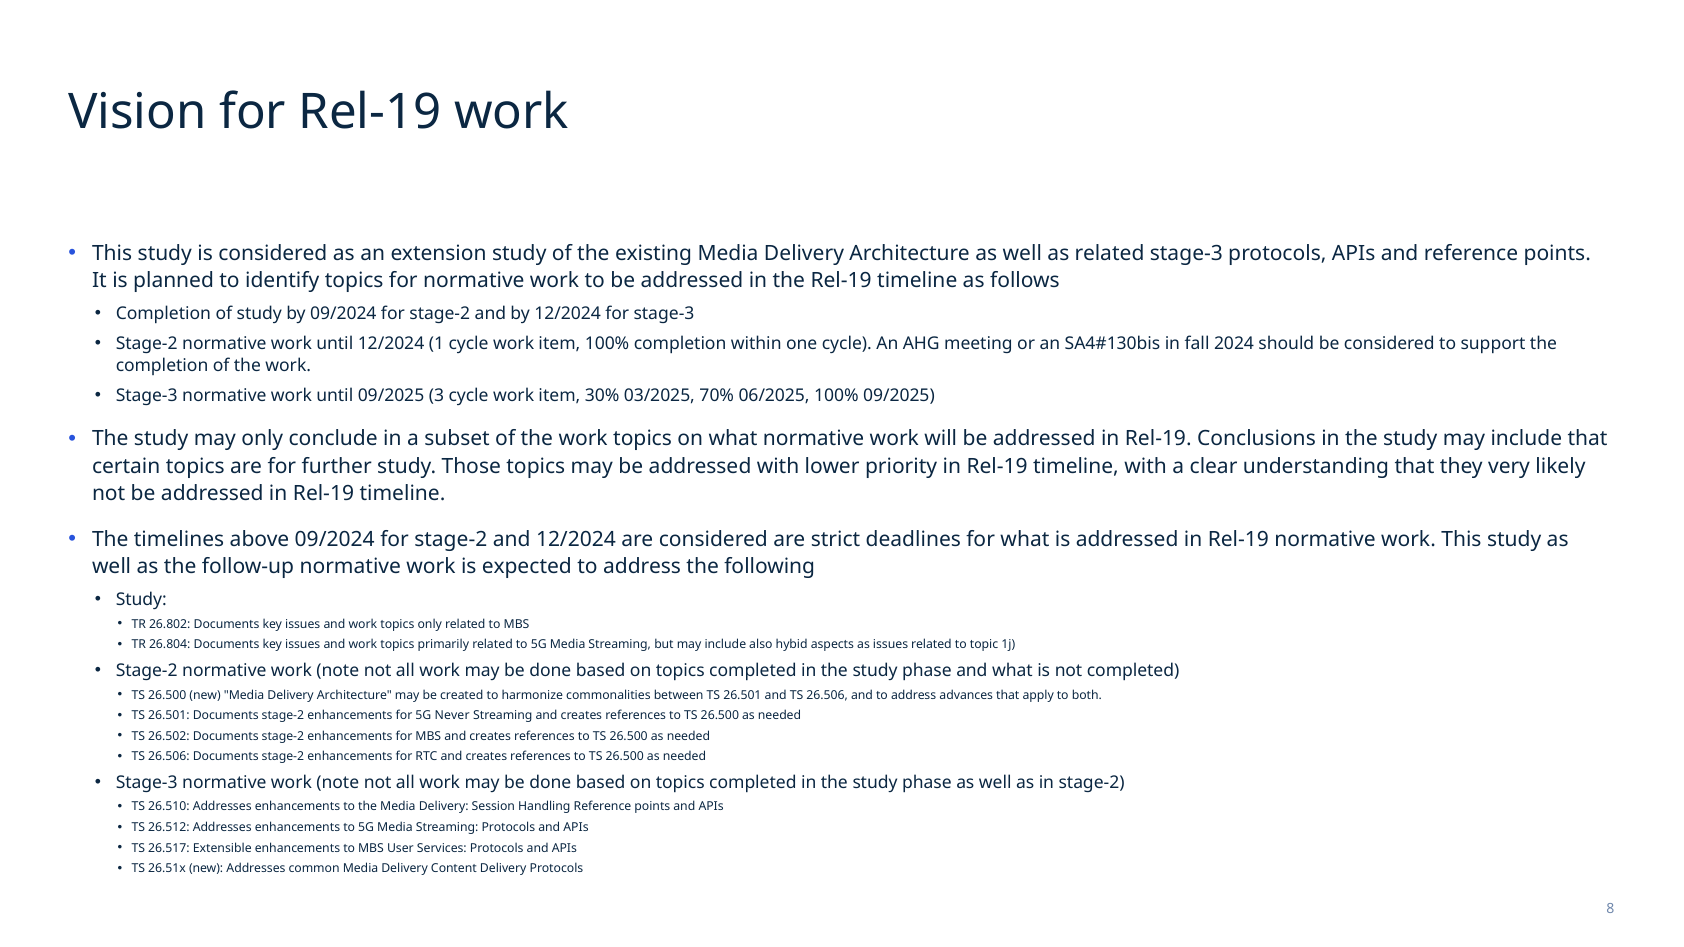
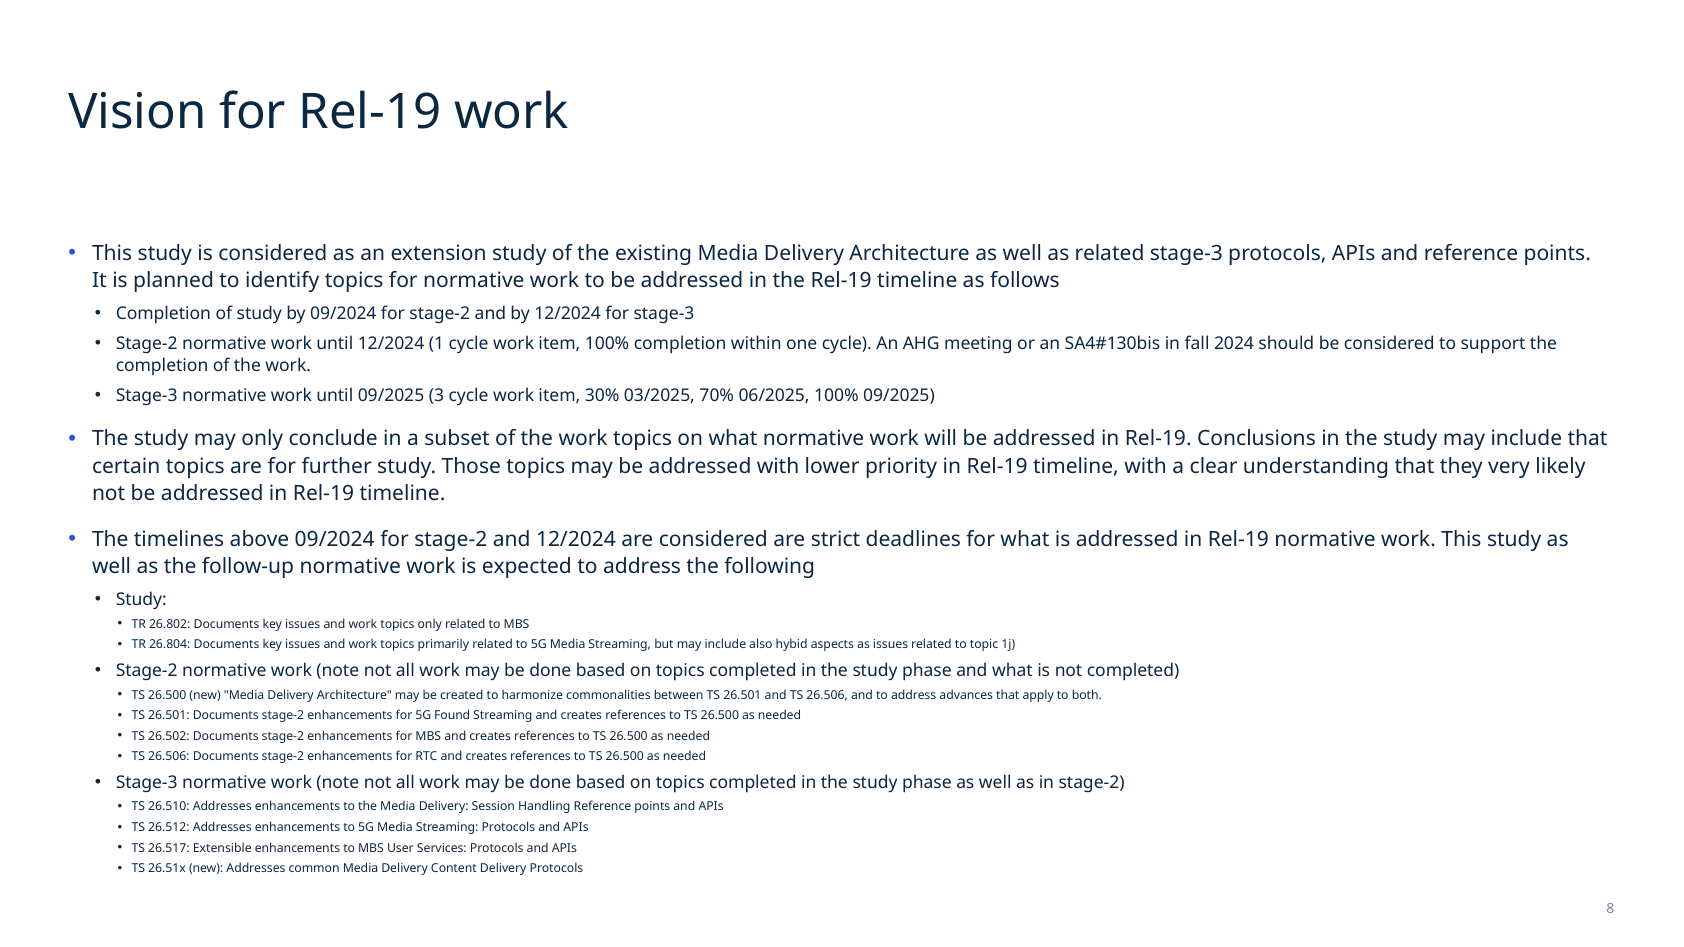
Never: Never -> Found (452, 716)
